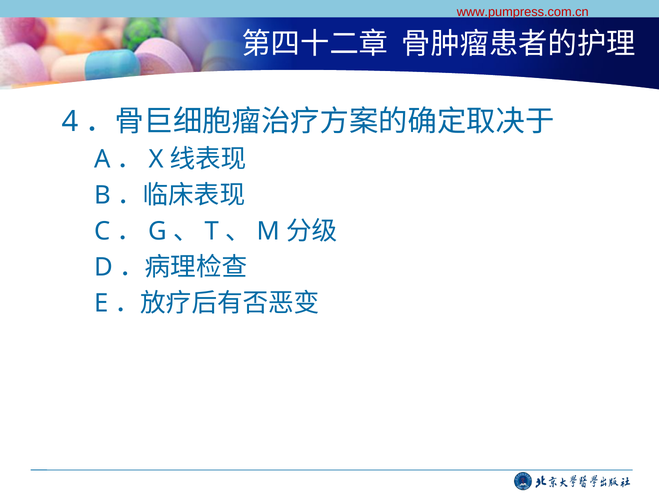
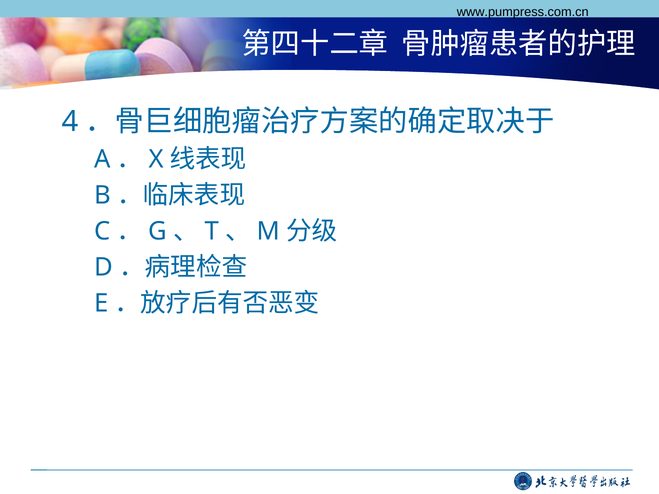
www.pumpress.com.cn colour: red -> black (523, 12)
